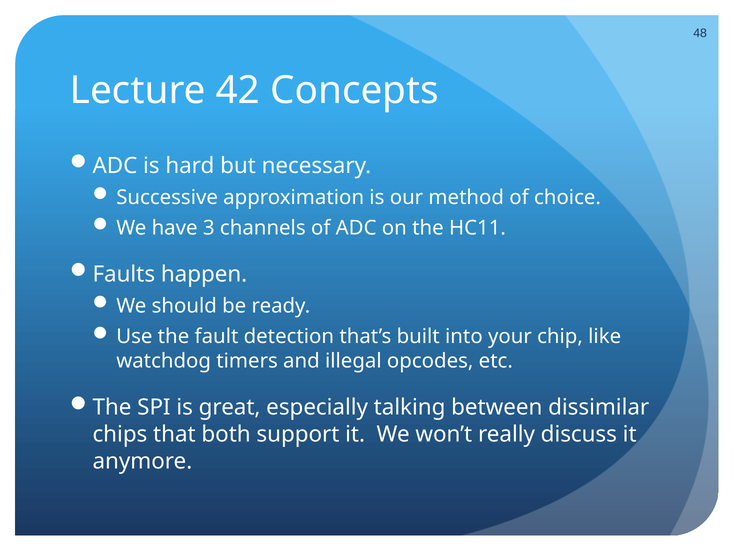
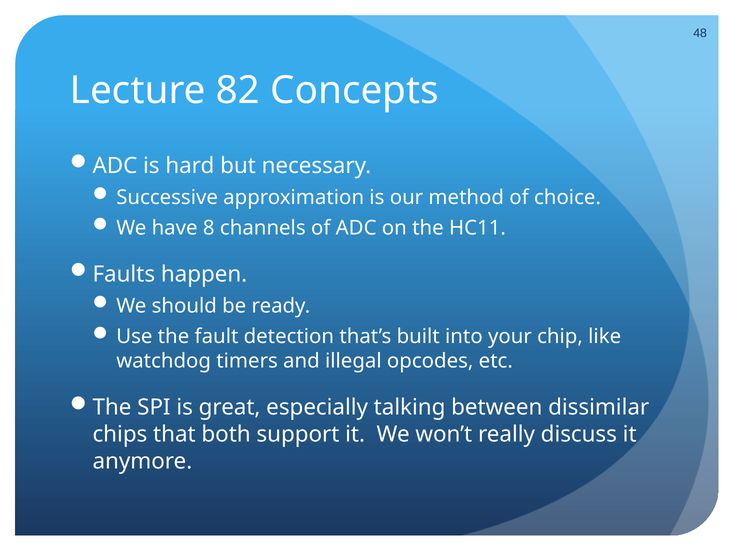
42: 42 -> 82 (238, 90)
3: 3 -> 8 (209, 228)
